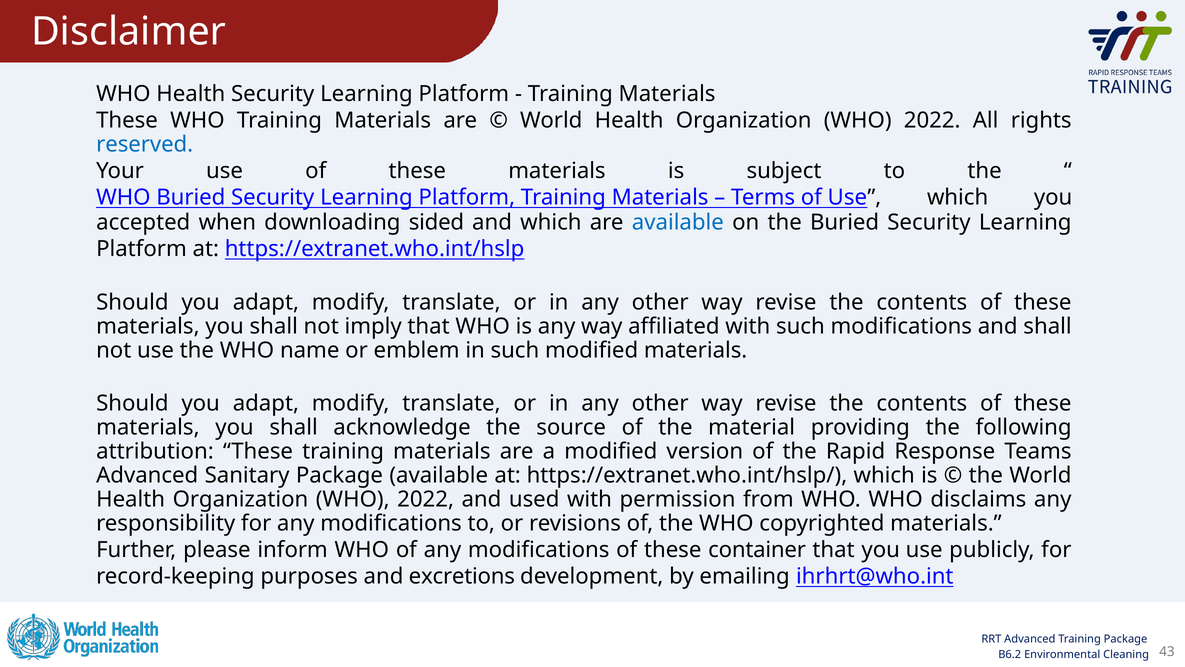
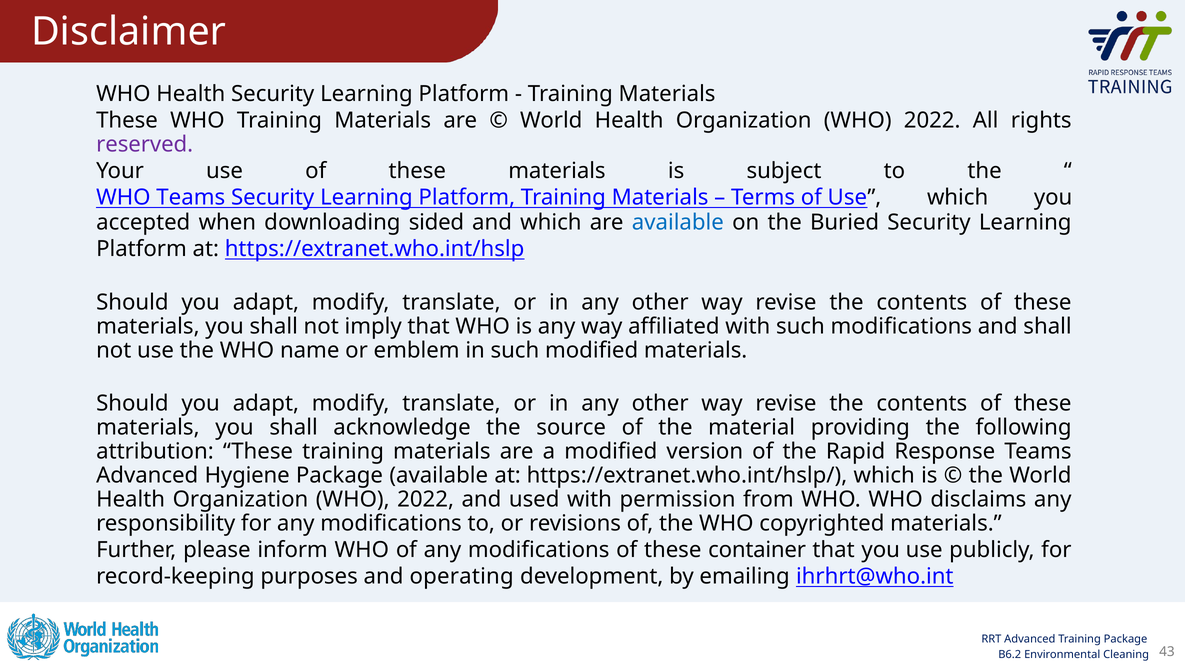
reserved colour: blue -> purple (145, 144)
WHO Buried: Buried -> Teams (191, 197)
Sanitary: Sanitary -> Hygiene (247, 475)
excretions: excretions -> operating (462, 576)
